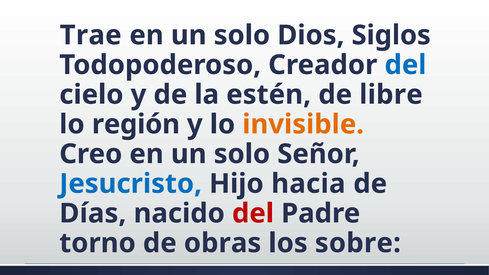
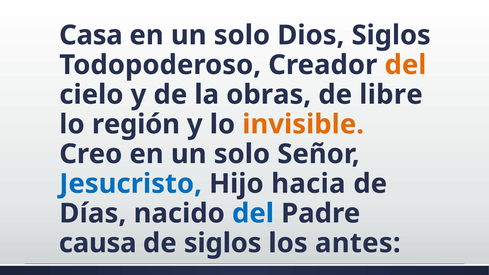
Trae: Trae -> Casa (91, 35)
del colour: blue -> orange (406, 65)
estén: estén -> obras (269, 95)
del colour: red -> blue (253, 213)
torno: torno -> causa (98, 243)
de obras: obras -> siglos (223, 243)
sobre: sobre -> antes (358, 243)
